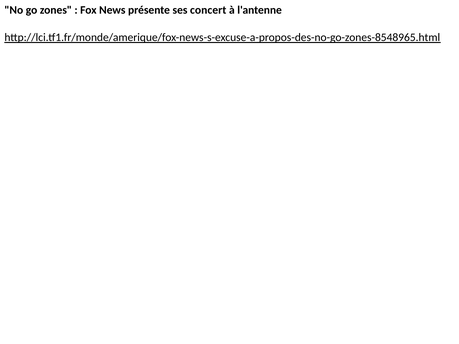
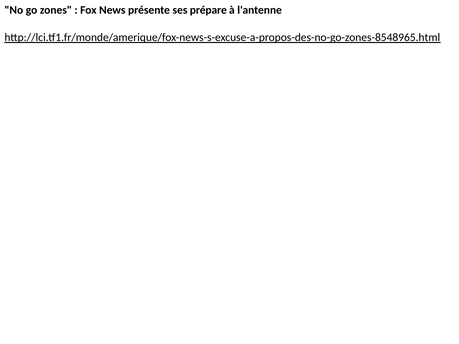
concert: concert -> prépare (208, 10)
